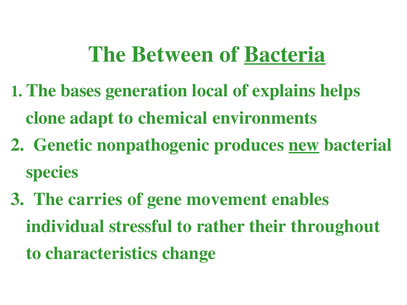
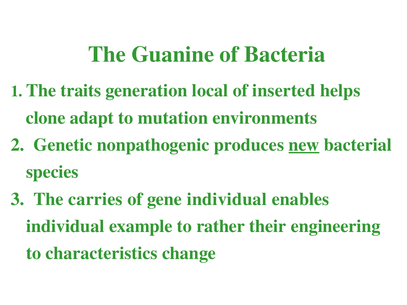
Between: Between -> Guanine (173, 54)
Bacteria underline: present -> none (285, 54)
bases: bases -> traits (81, 91)
explains: explains -> inserted (284, 91)
chemical: chemical -> mutation (173, 118)
gene movement: movement -> individual (227, 199)
stressful: stressful -> example (141, 226)
throughout: throughout -> engineering (336, 226)
